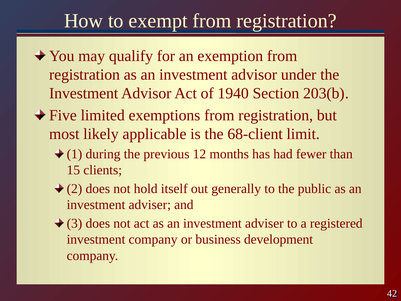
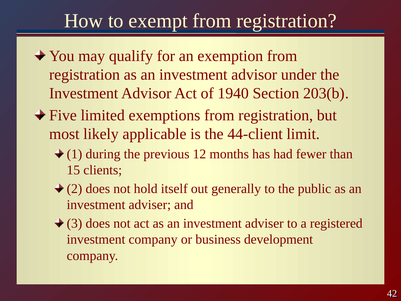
68-client: 68-client -> 44-client (255, 134)
